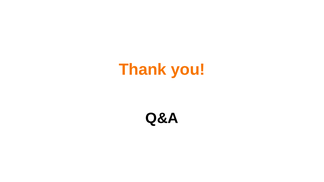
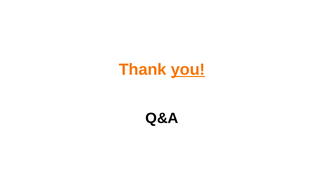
you underline: none -> present (188, 70)
